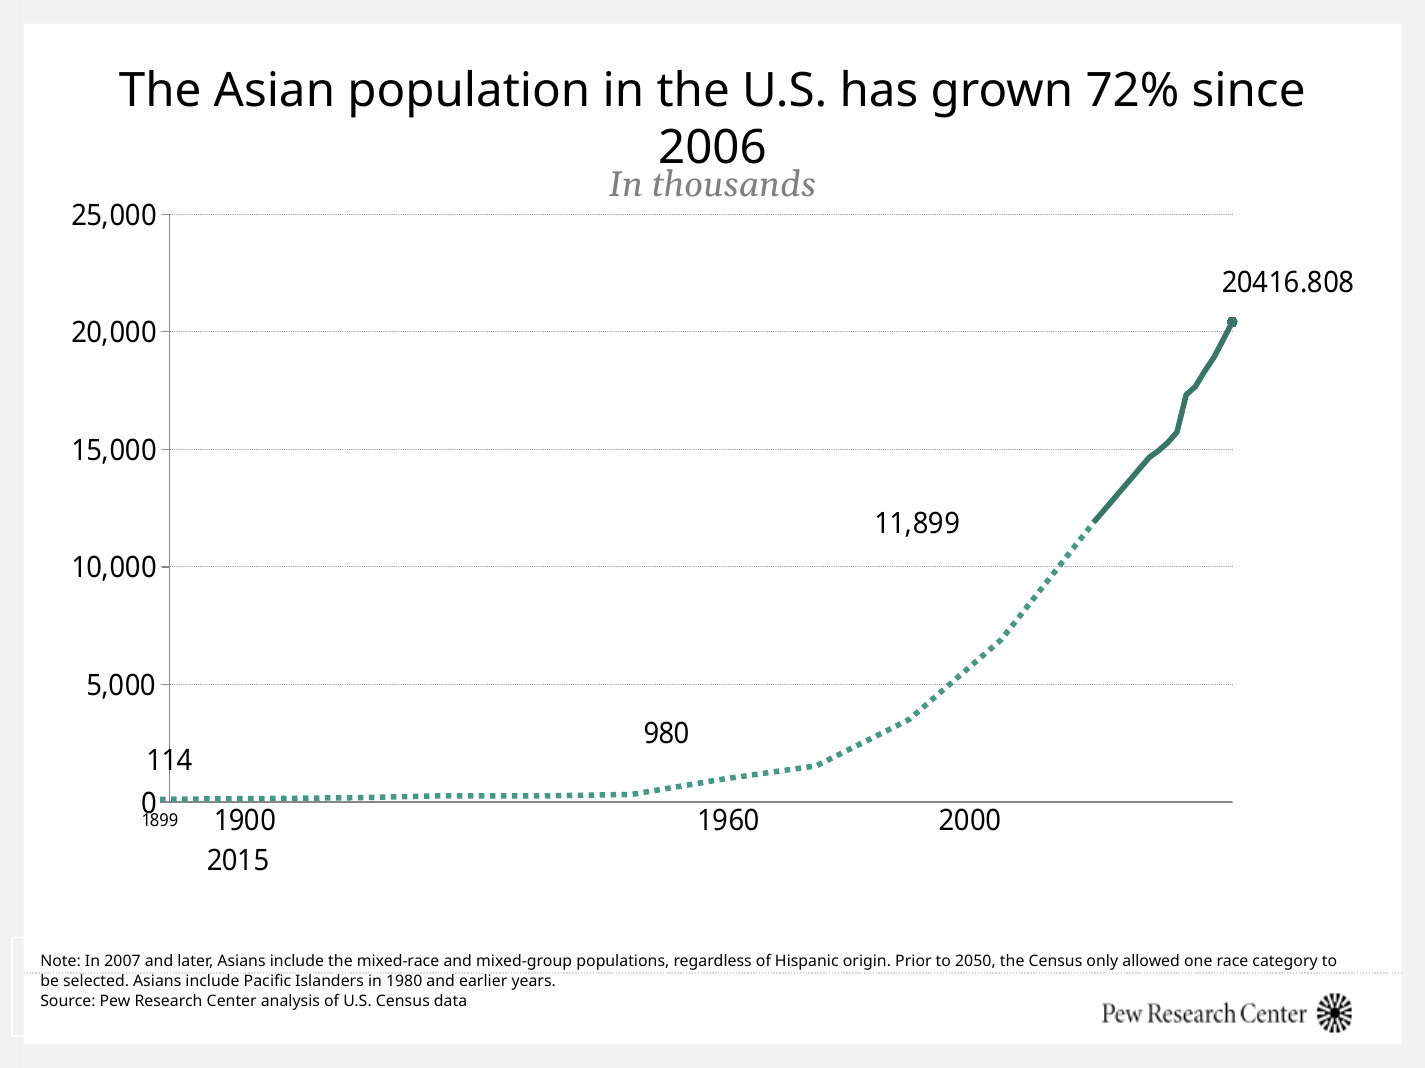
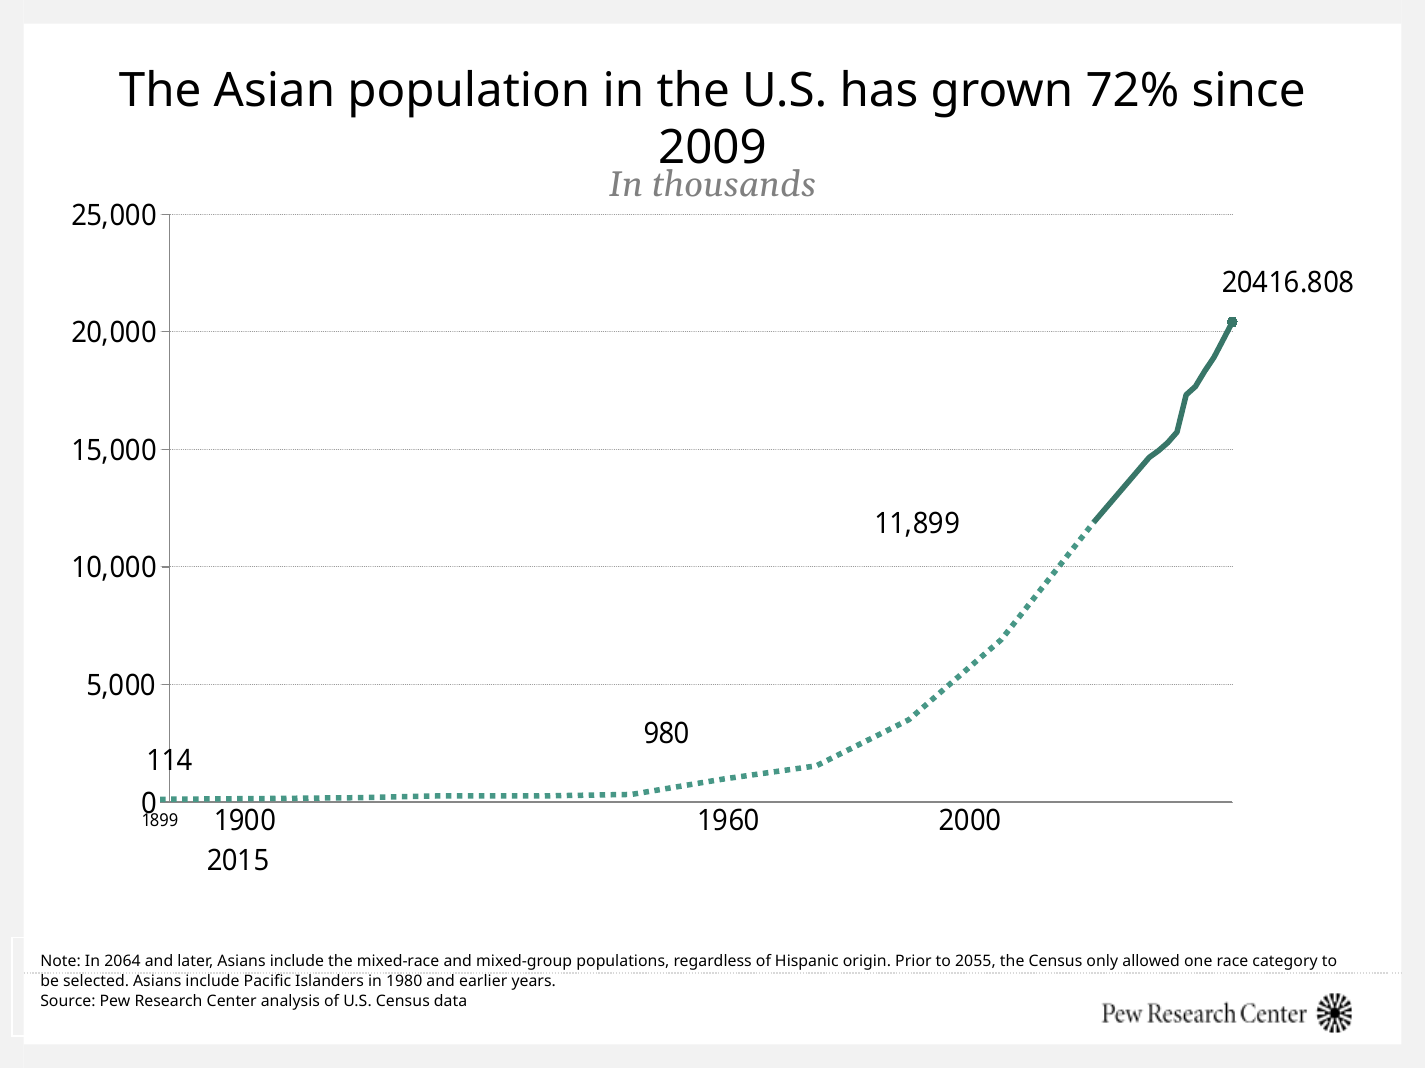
2006: 2006 -> 2009 (713, 148)
2007: 2007 -> 2064 (123, 962)
2050: 2050 -> 2055 (975, 962)
